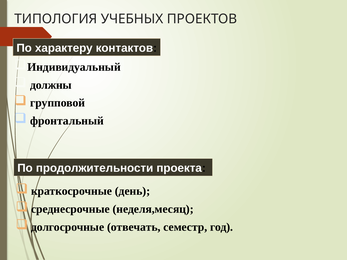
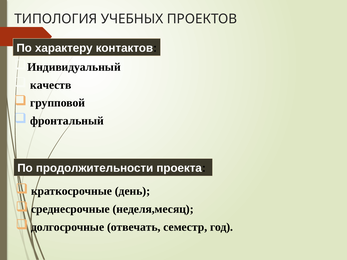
должны: должны -> качеств (51, 85)
